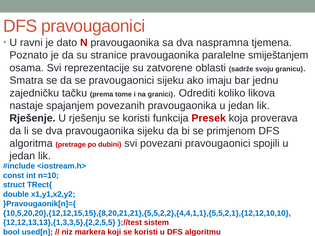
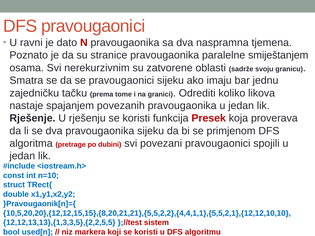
reprezentacije: reprezentacije -> nerekurzivnim (97, 68)
